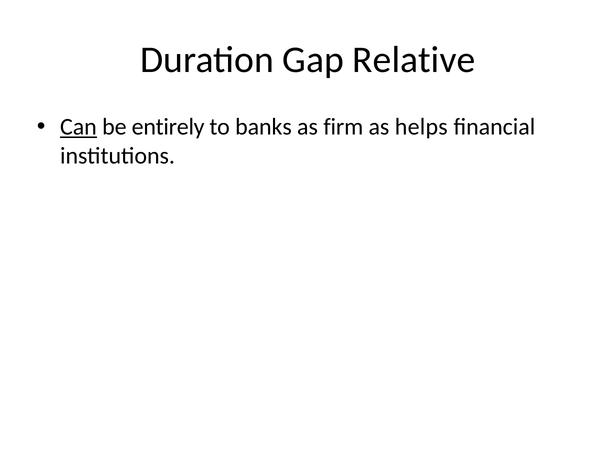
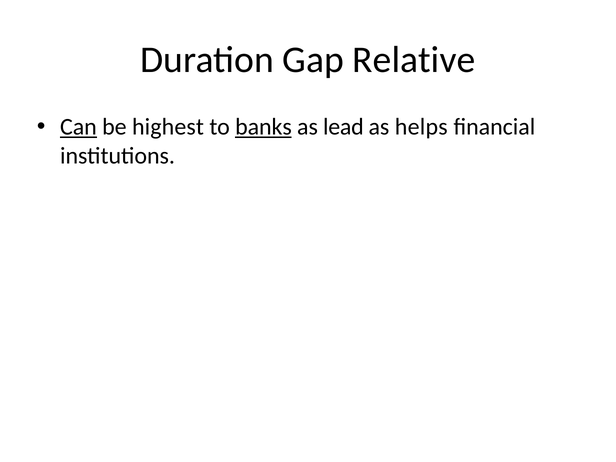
entirely: entirely -> highest (168, 127)
banks underline: none -> present (263, 127)
firm: firm -> lead (343, 127)
